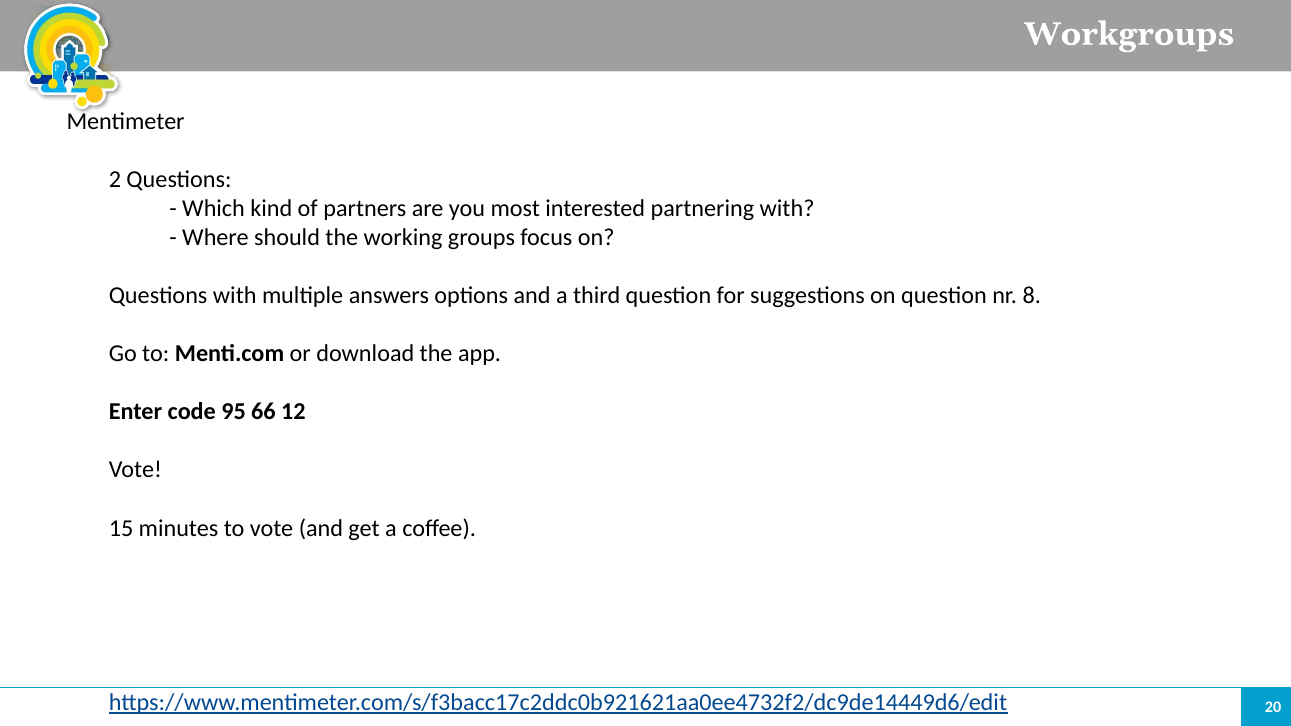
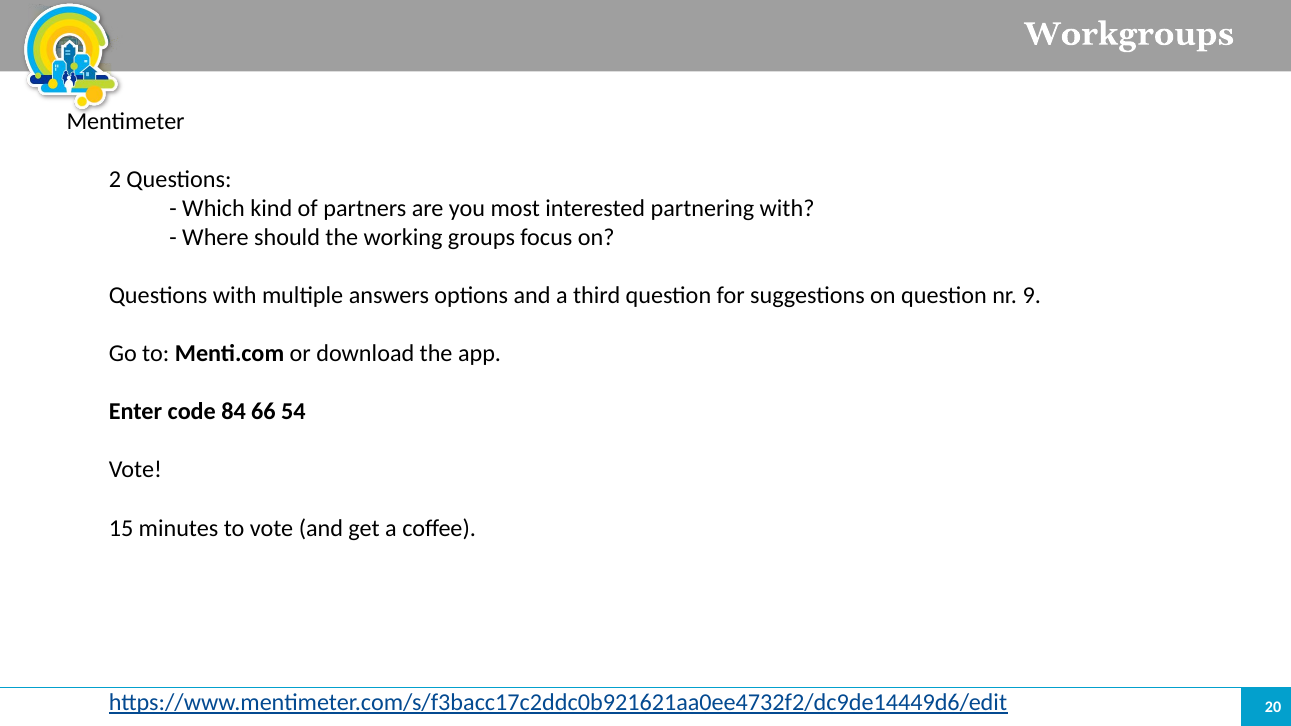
8: 8 -> 9 (1032, 296)
95: 95 -> 84 (234, 412)
12: 12 -> 54 (293, 412)
